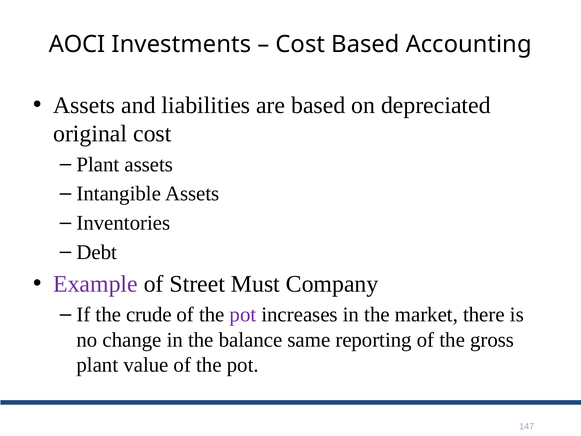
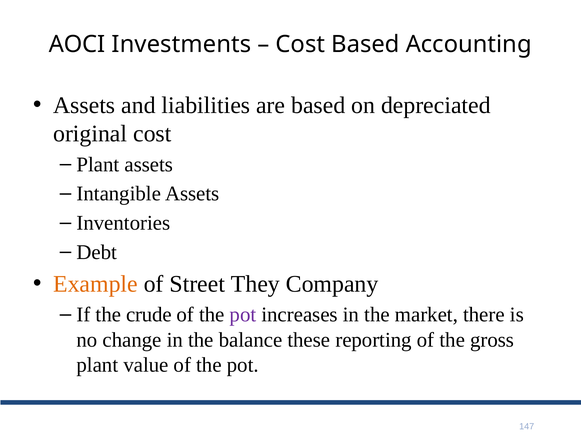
Example colour: purple -> orange (95, 284)
Must: Must -> They (255, 284)
same: same -> these (309, 340)
